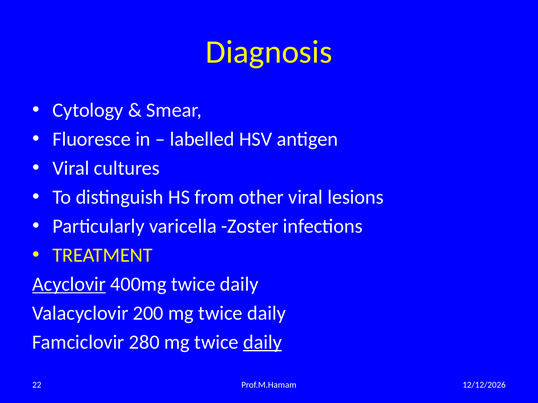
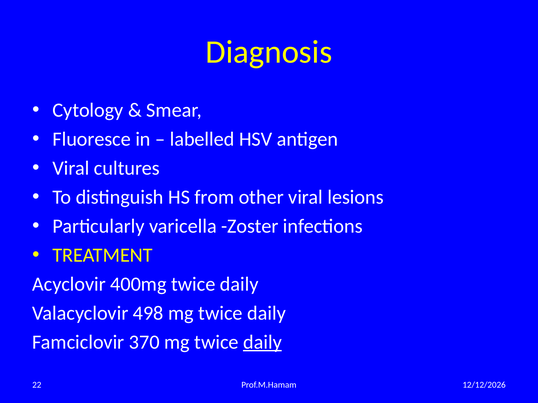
Acyclovir underline: present -> none (69, 284)
200: 200 -> 498 (148, 313)
280: 280 -> 370 (144, 343)
